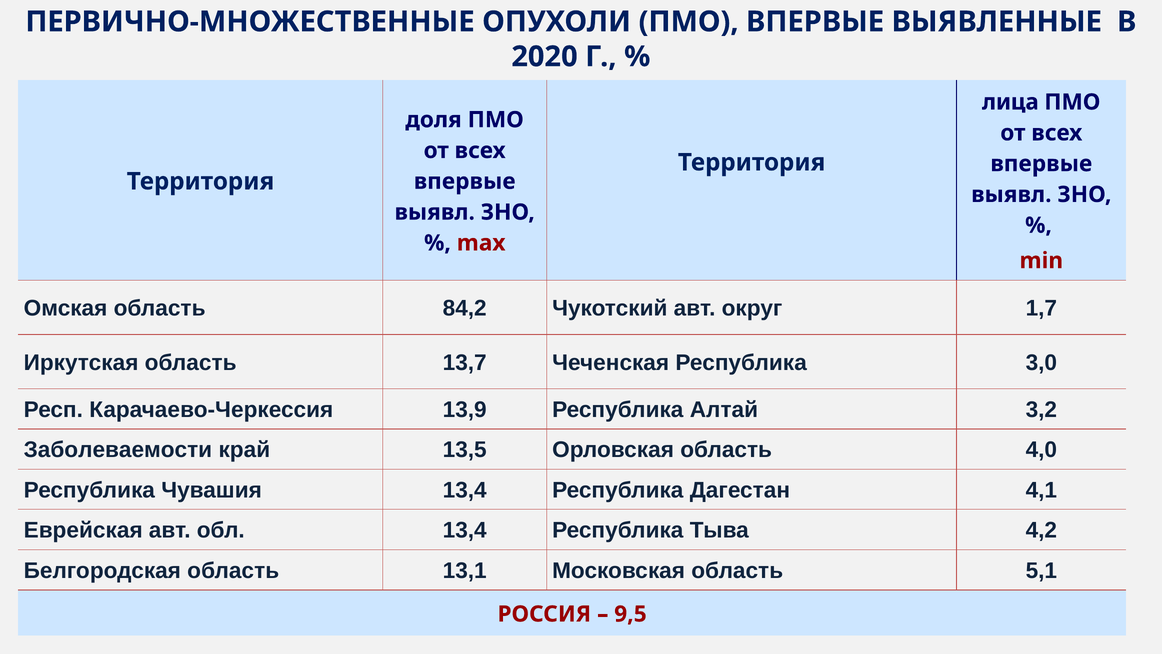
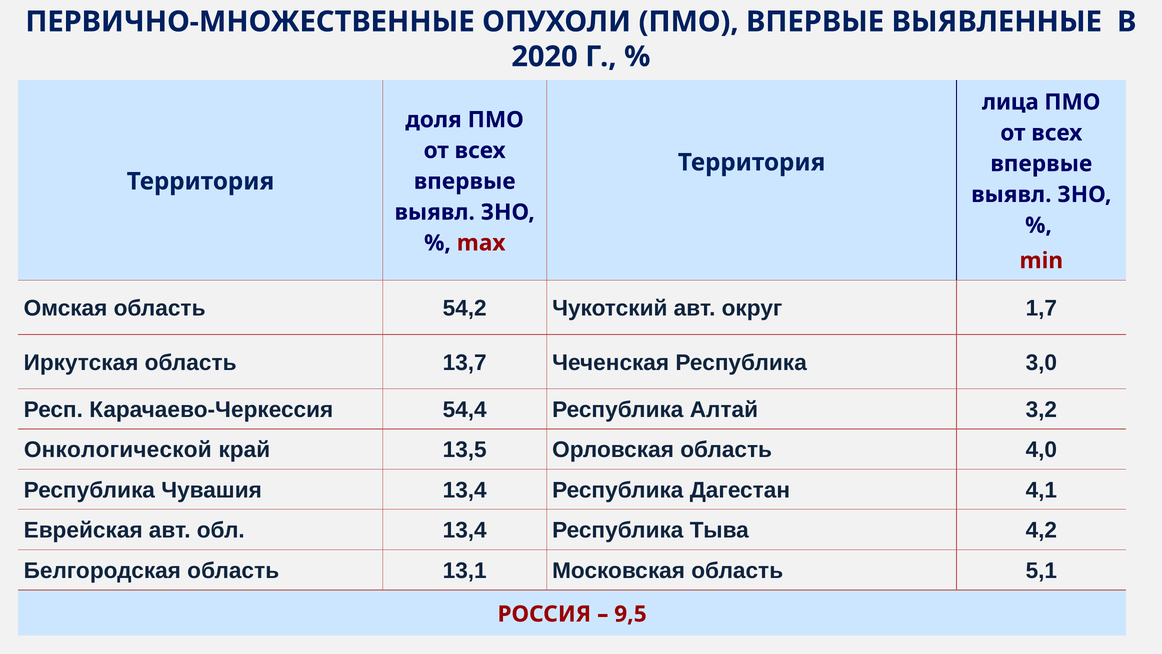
84,2: 84,2 -> 54,2 (465, 308)
13,9: 13,9 -> 54,4 (465, 410)
Заболеваемости: Заболеваемости -> Онкологической (118, 450)
